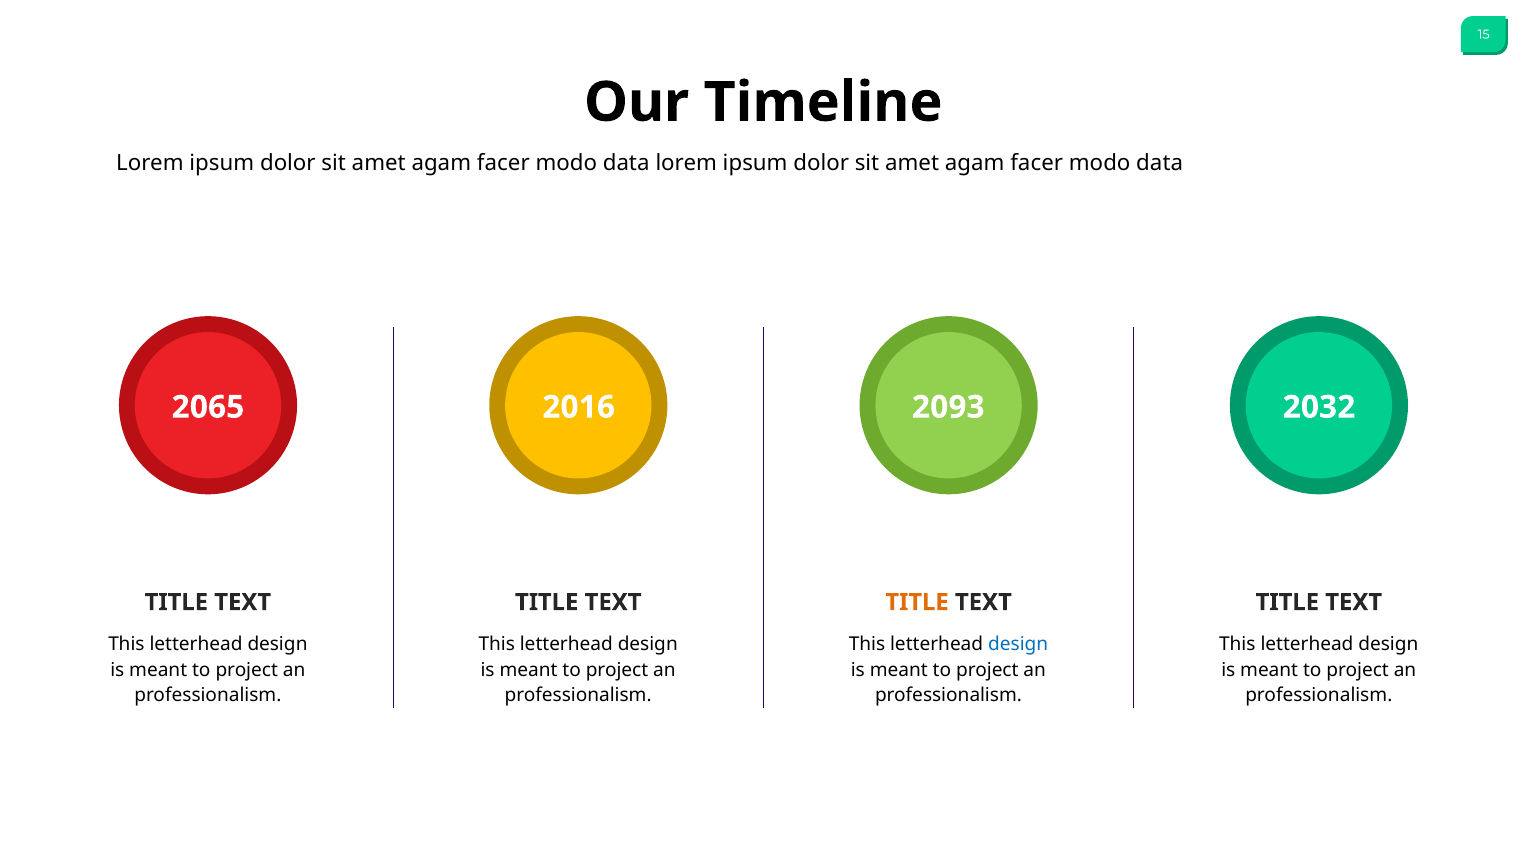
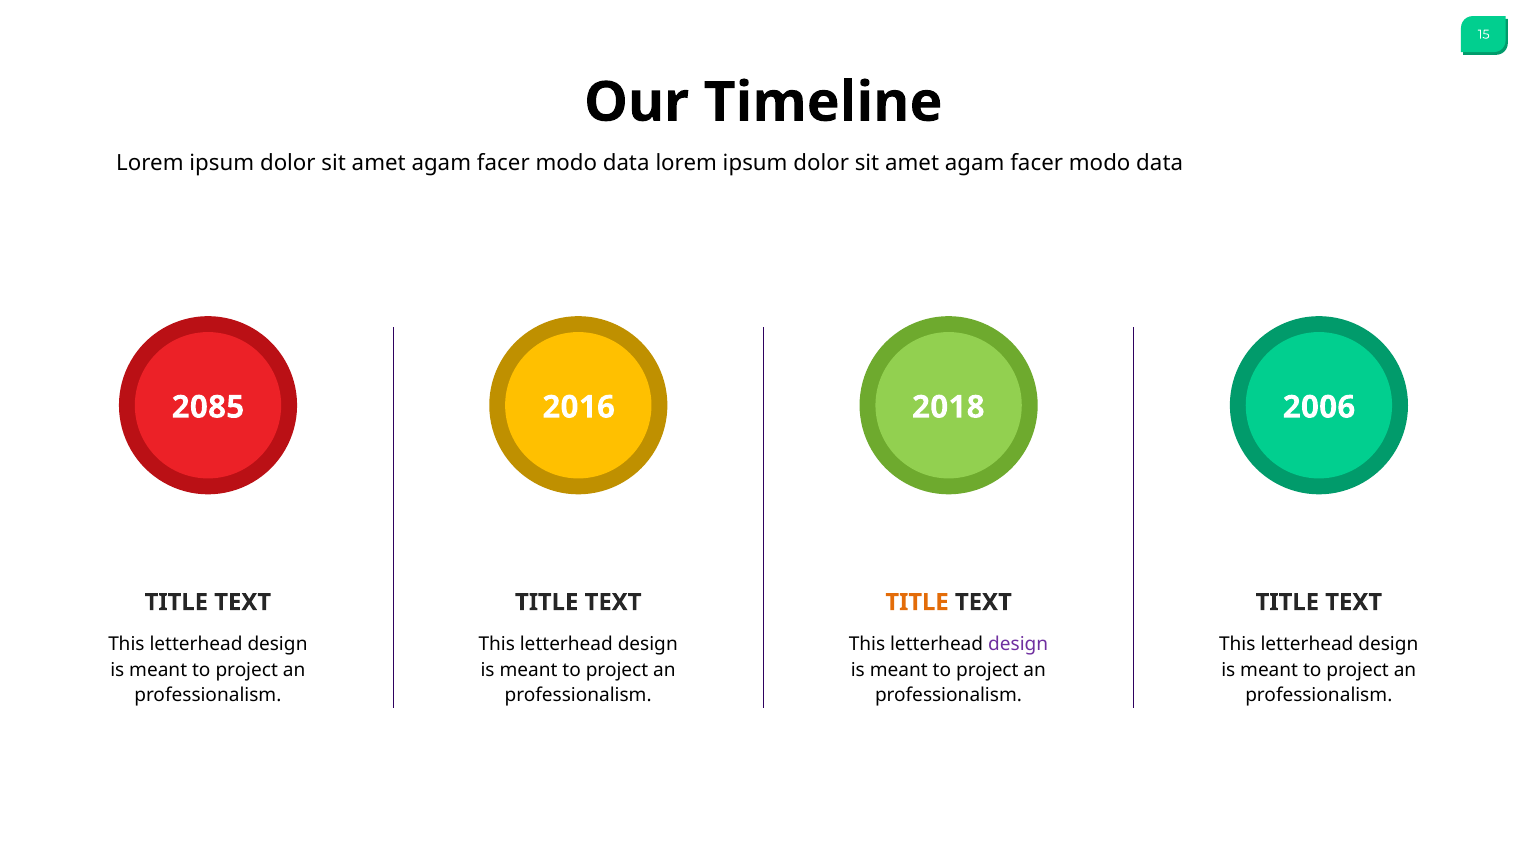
2065: 2065 -> 2085 (208, 407)
2093: 2093 -> 2018 (948, 407)
2032: 2032 -> 2006 (1319, 407)
design colour: blue -> purple (1018, 644)
